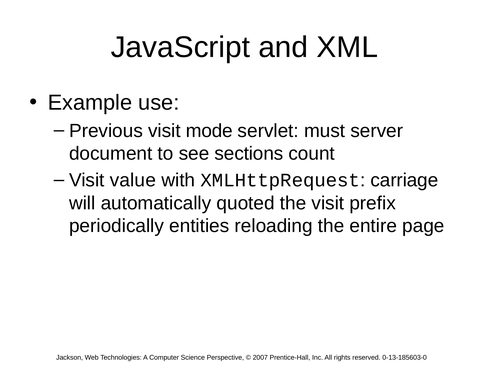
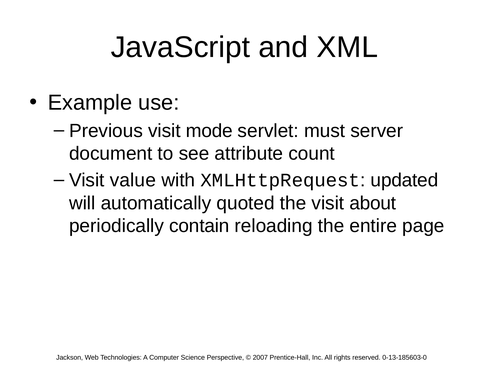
sections: sections -> attribute (249, 153)
carriage: carriage -> updated (404, 180)
prefix: prefix -> about (373, 203)
entities: entities -> contain (199, 226)
